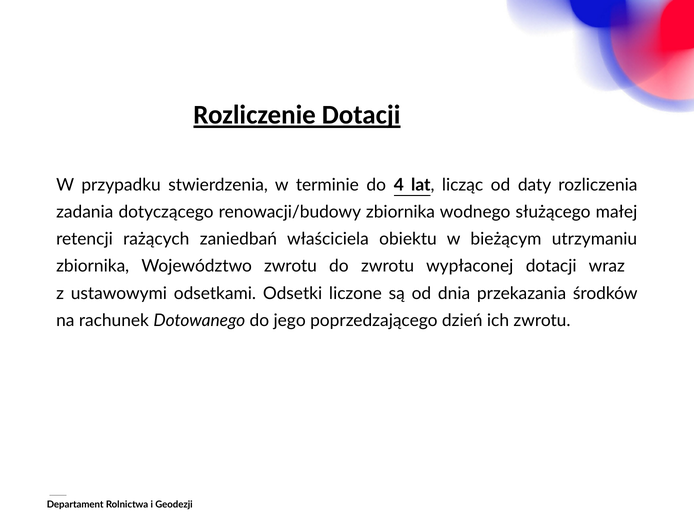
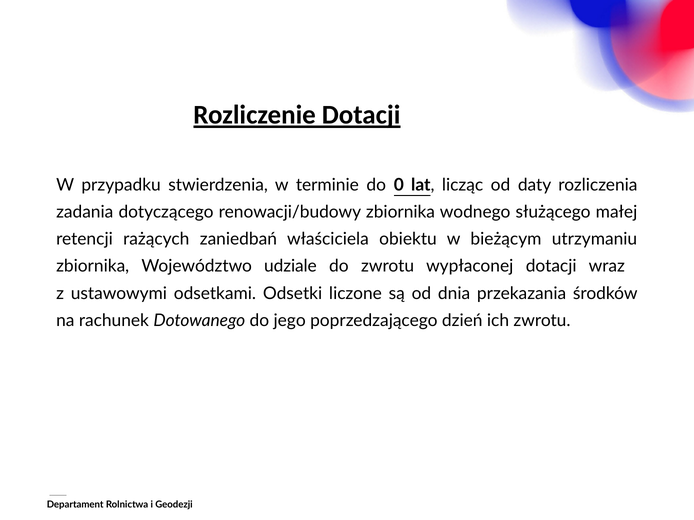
4: 4 -> 0 (399, 185)
Województwo zwrotu: zwrotu -> udziale (290, 267)
